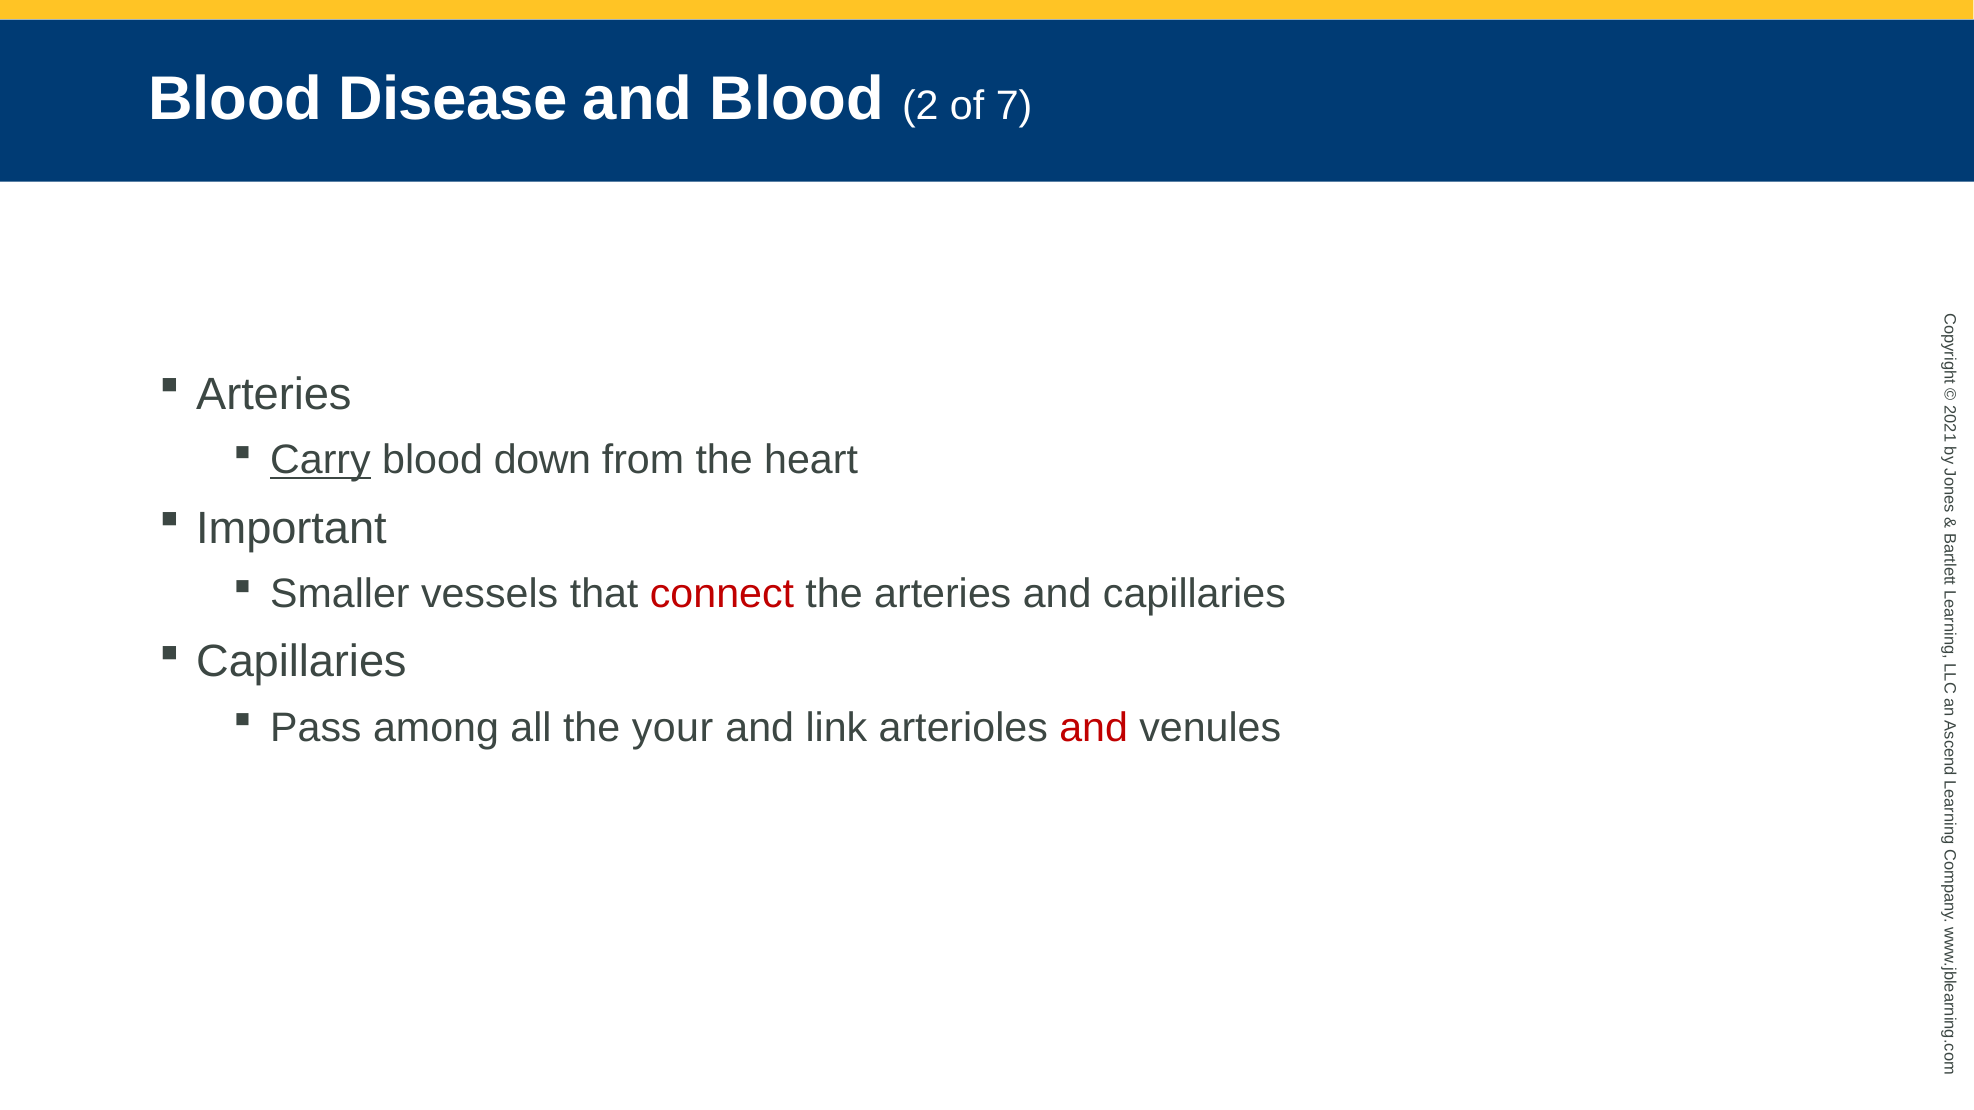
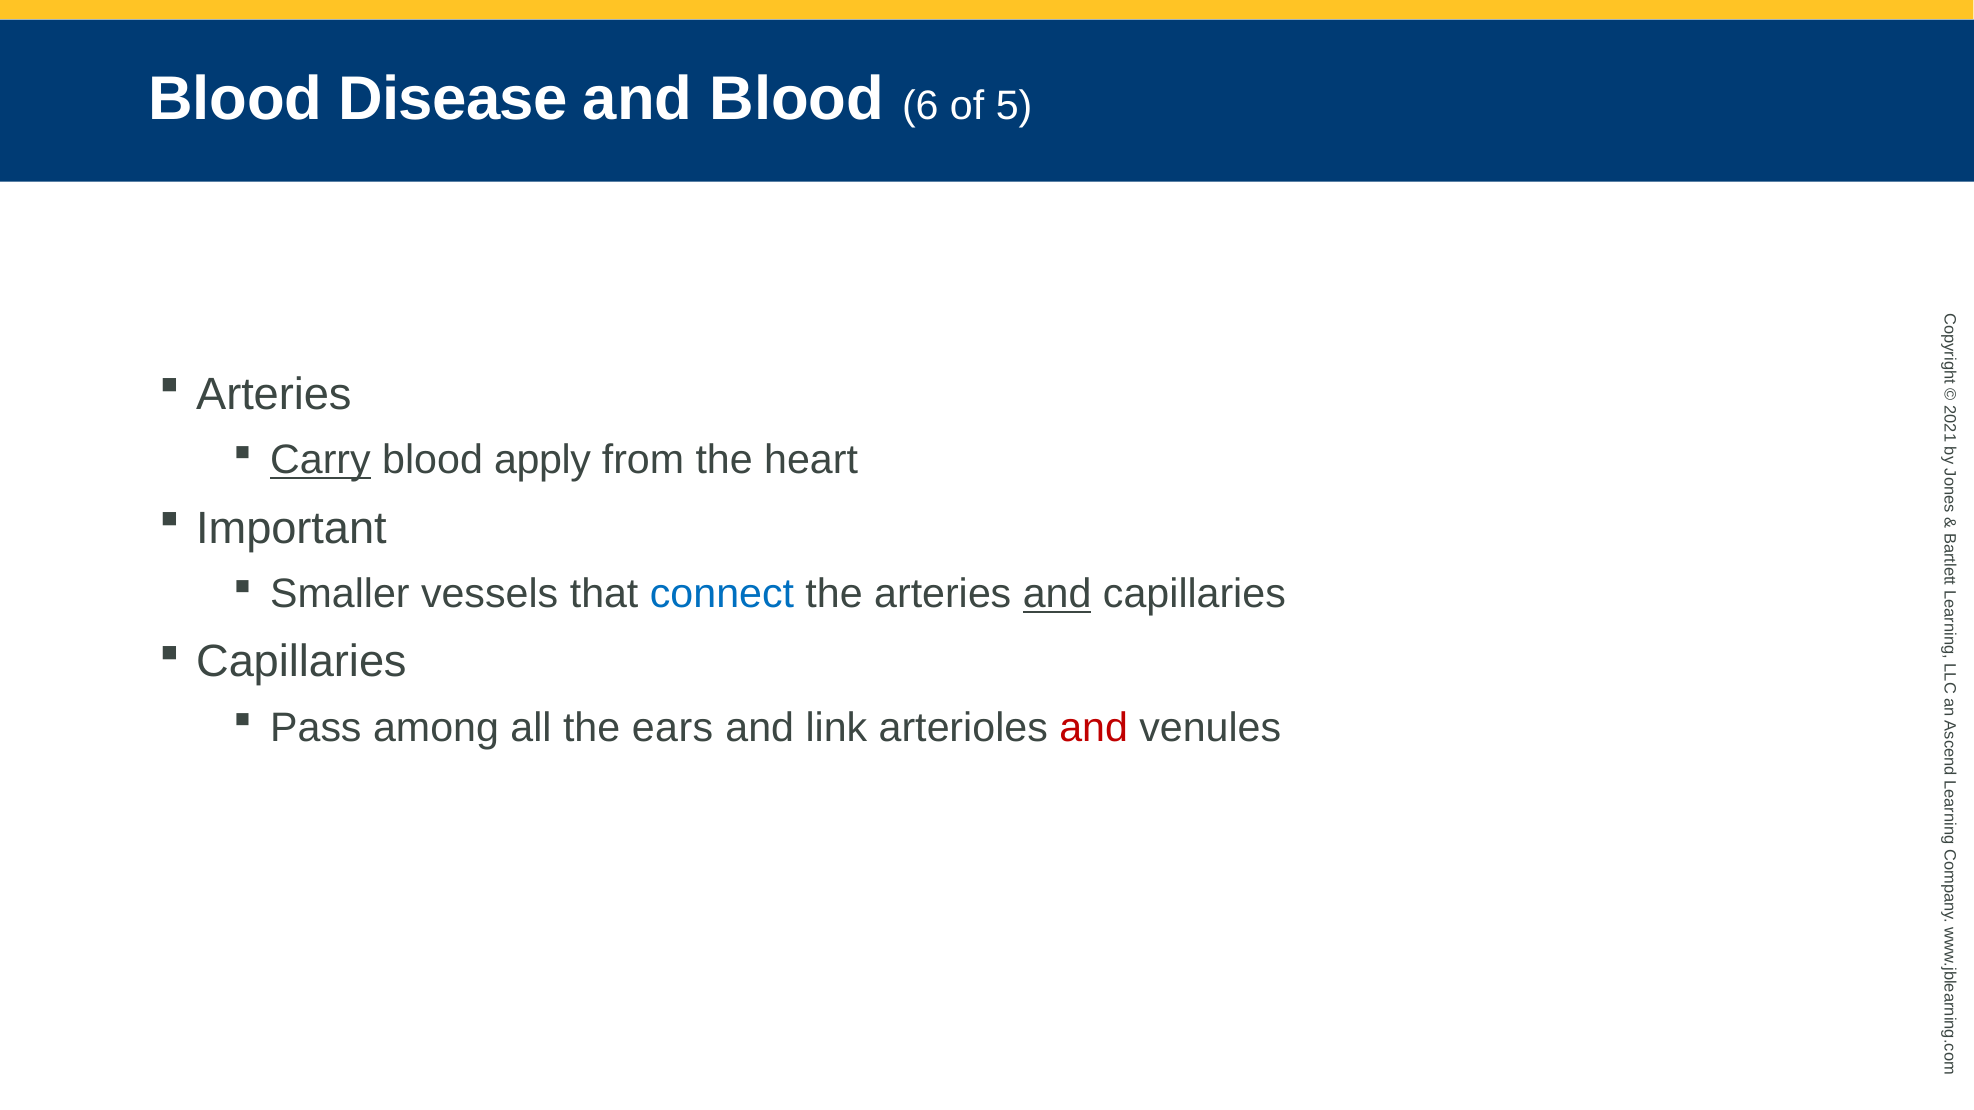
Blood 2: 2 -> 6 (920, 106)
7: 7 -> 5 (1014, 106)
down: down -> apply (542, 460)
connect colour: red -> blue (722, 594)
and underline: none -> present (1057, 594)
your: your -> ears (673, 728)
